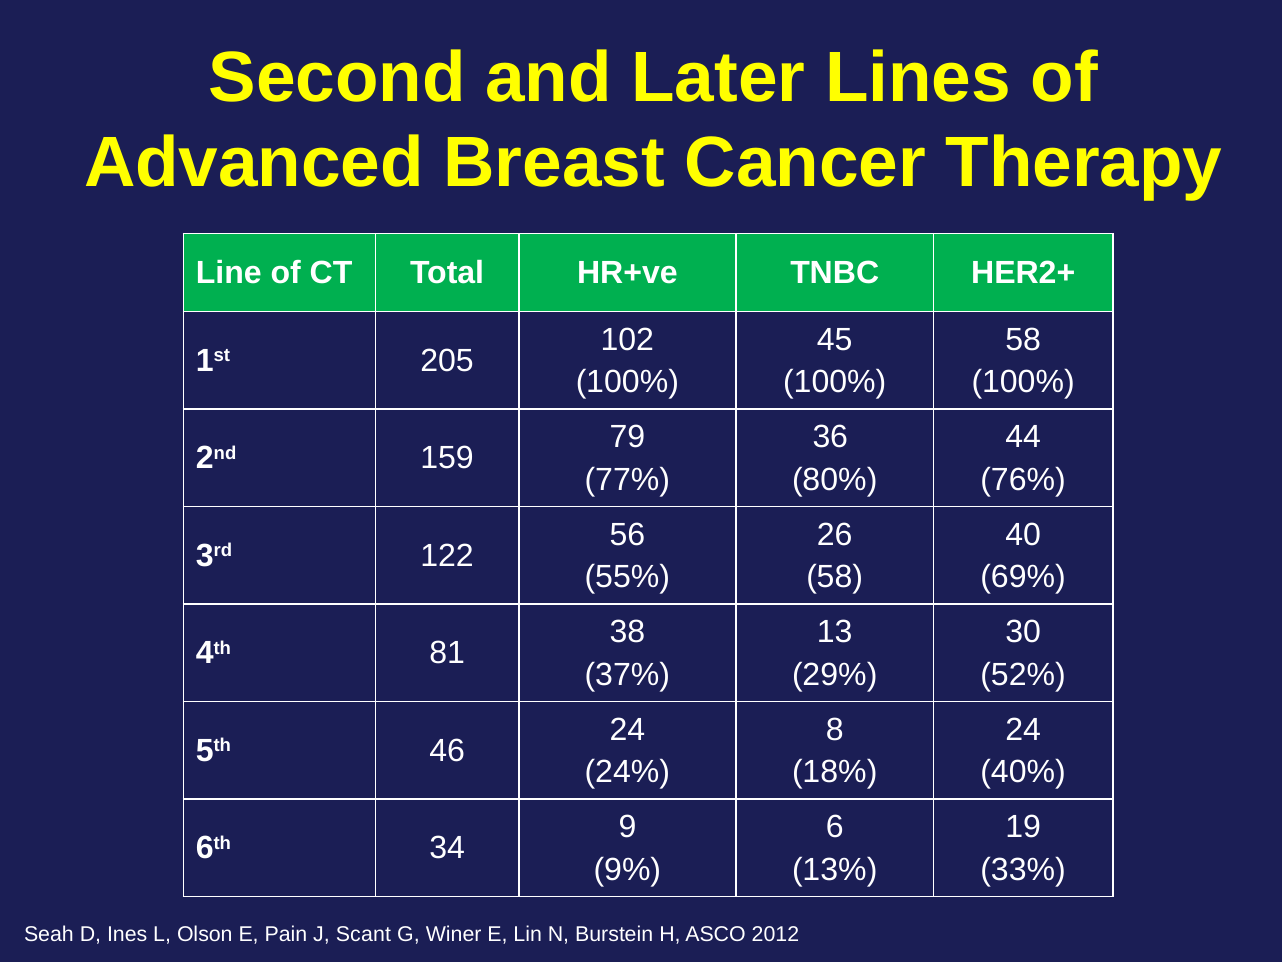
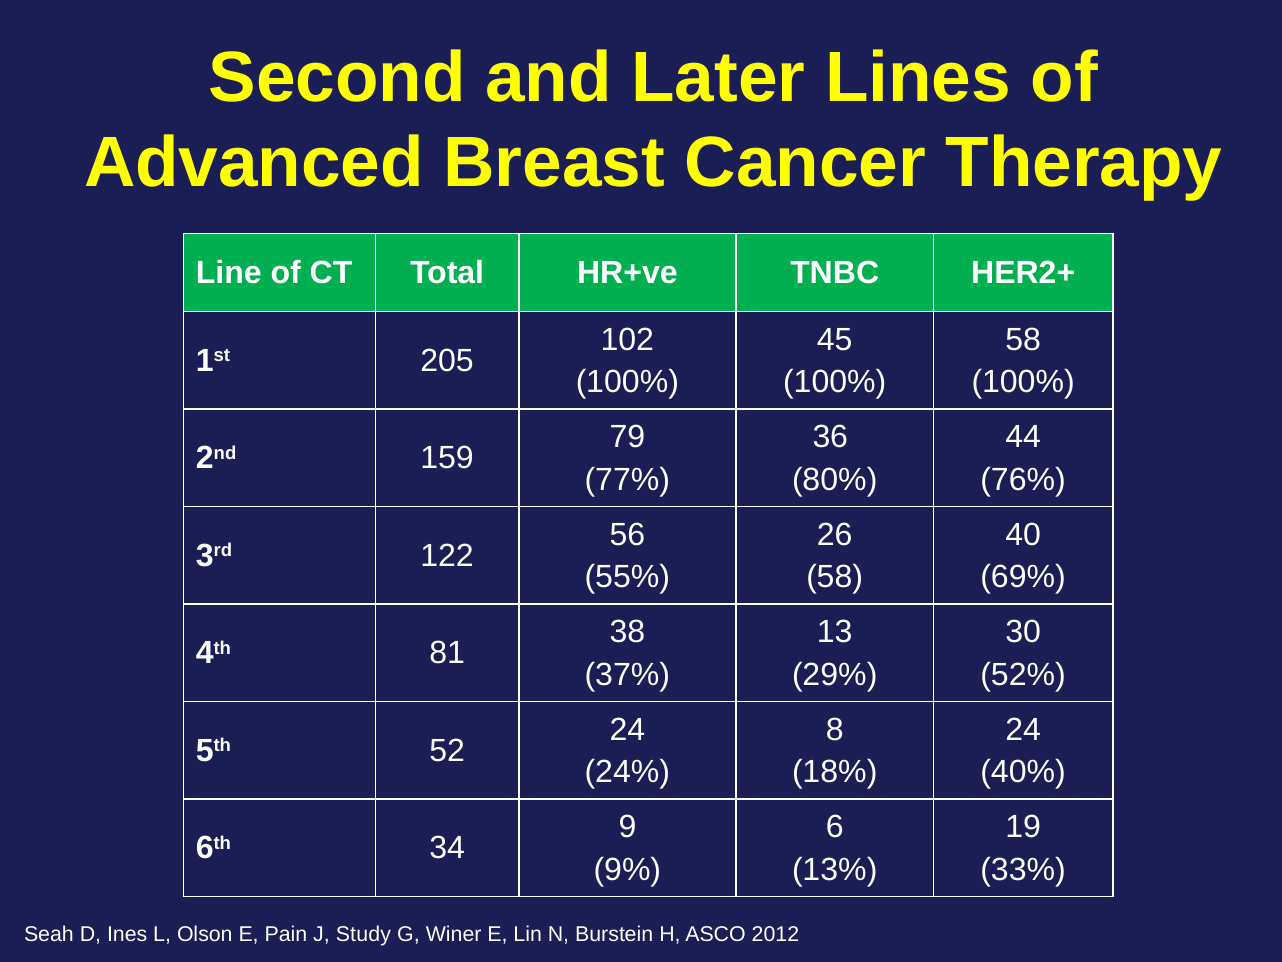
46: 46 -> 52 (447, 750)
Scant: Scant -> Study (363, 934)
